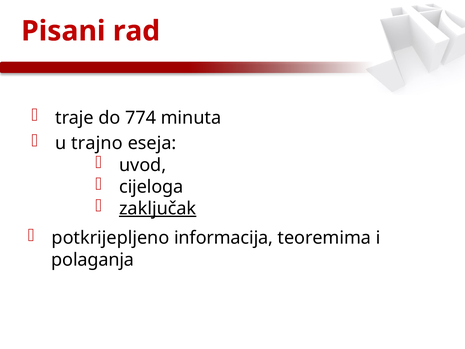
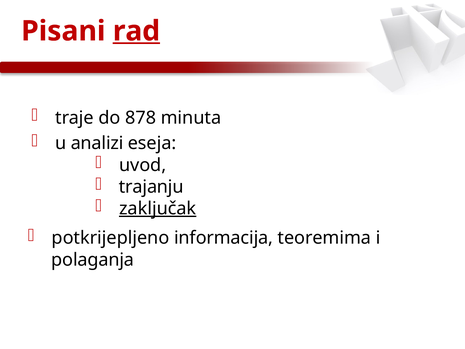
rad underline: none -> present (136, 31)
774: 774 -> 878 (141, 118)
trajno: trajno -> analizi (97, 143)
cijeloga: cijeloga -> trajanju (151, 187)
